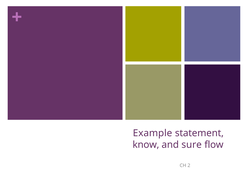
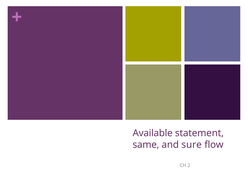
Example: Example -> Available (153, 133)
know: know -> same (146, 145)
